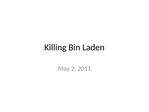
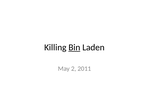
Bin underline: none -> present (74, 47)
